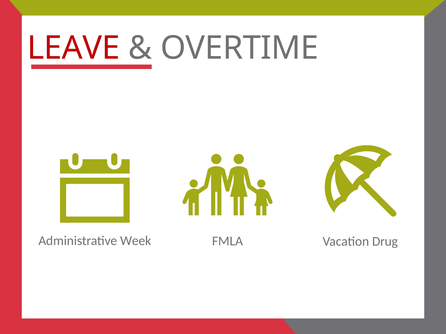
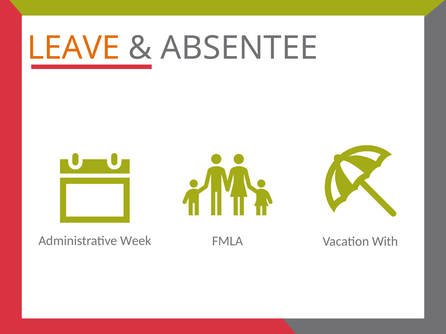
LEAVE colour: red -> orange (74, 48)
OVERTIME: OVERTIME -> ABSENTEE (239, 48)
Drug: Drug -> With (385, 241)
